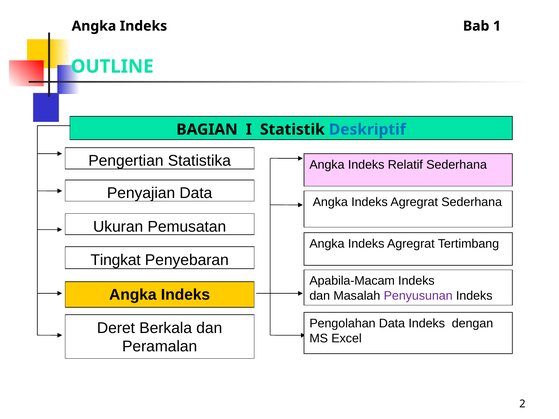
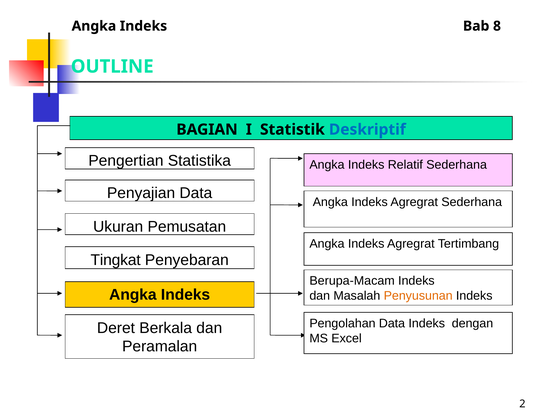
1: 1 -> 8 (497, 26)
Apabila-Macam: Apabila-Macam -> Berupa-Macam (352, 281)
Penyusunan colour: purple -> orange (418, 296)
